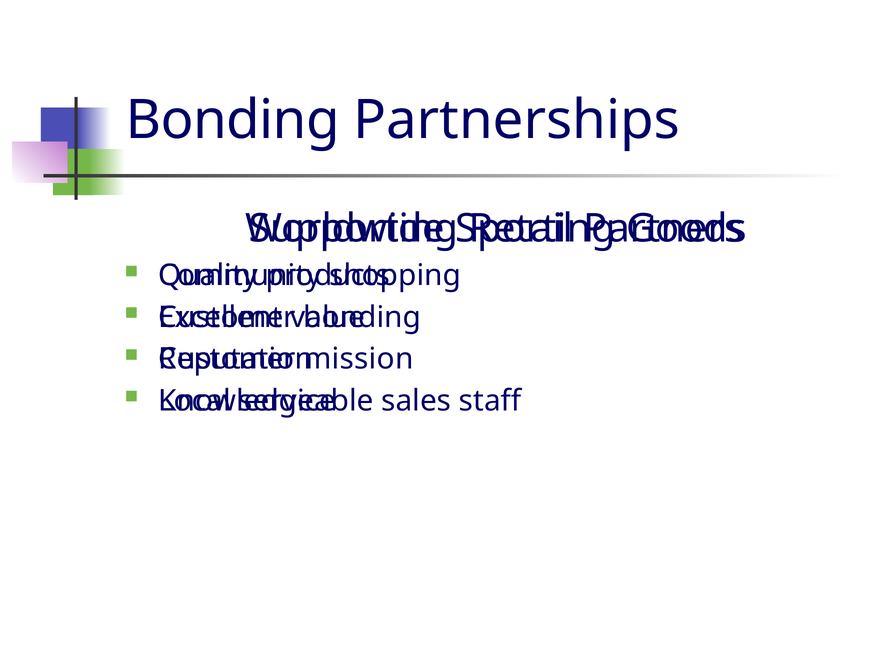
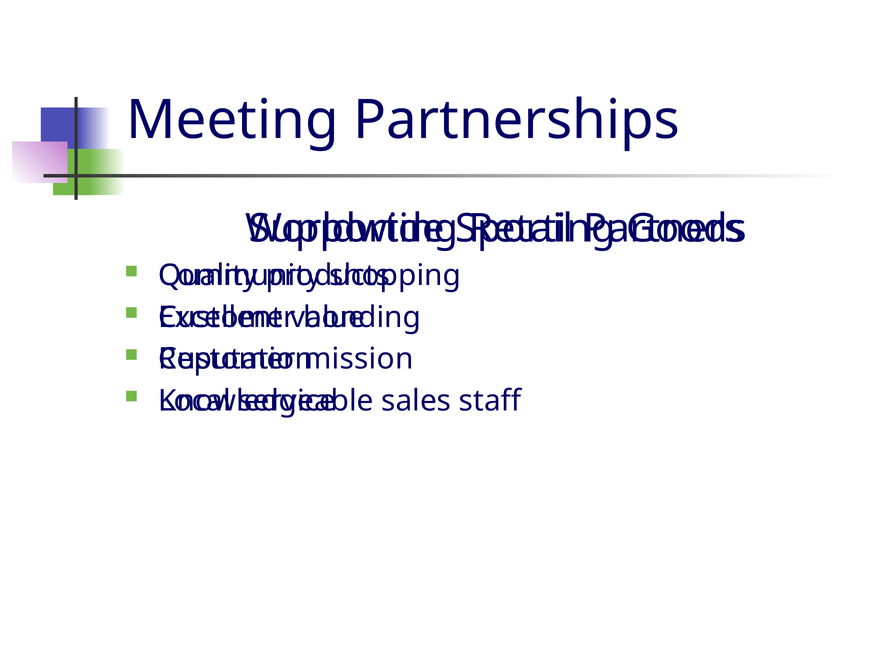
Bonding: Bonding -> Meeting (232, 120)
